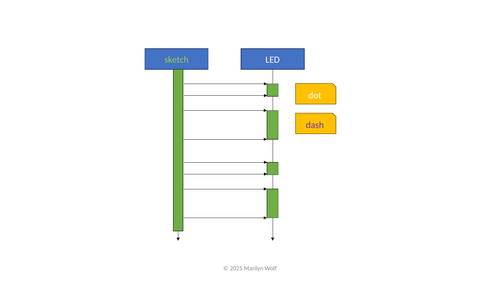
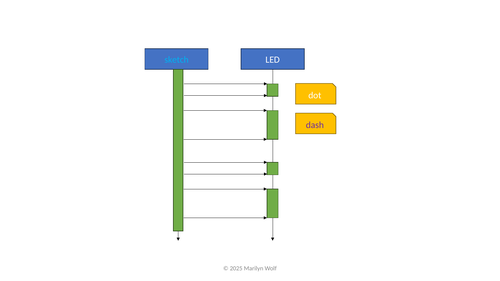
sketch colour: light green -> light blue (177, 60)
